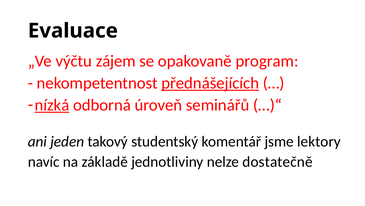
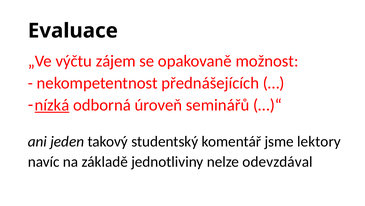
program: program -> možnost (267, 61)
přednášejících underline: present -> none (210, 83)
dostatečně: dostatečně -> odevzdával (278, 161)
